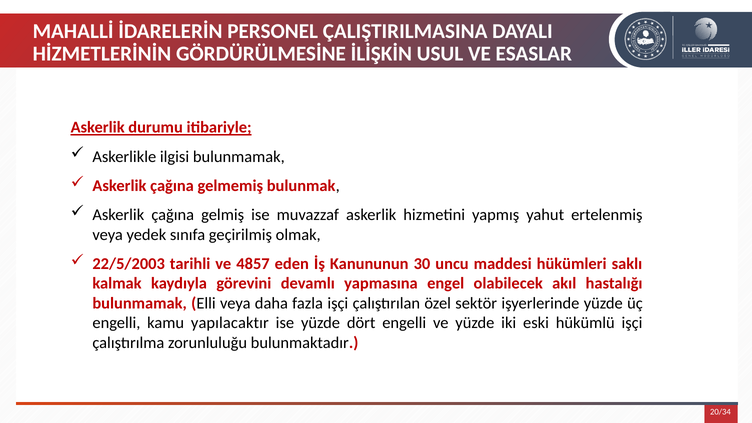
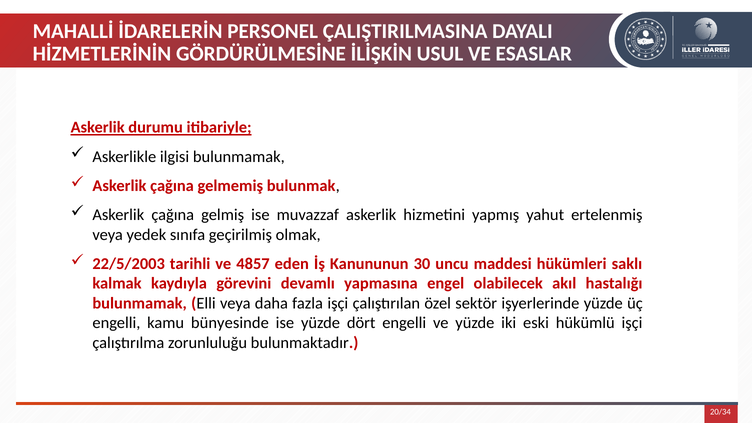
yapılacaktır: yapılacaktır -> bünyesinde (230, 323)
